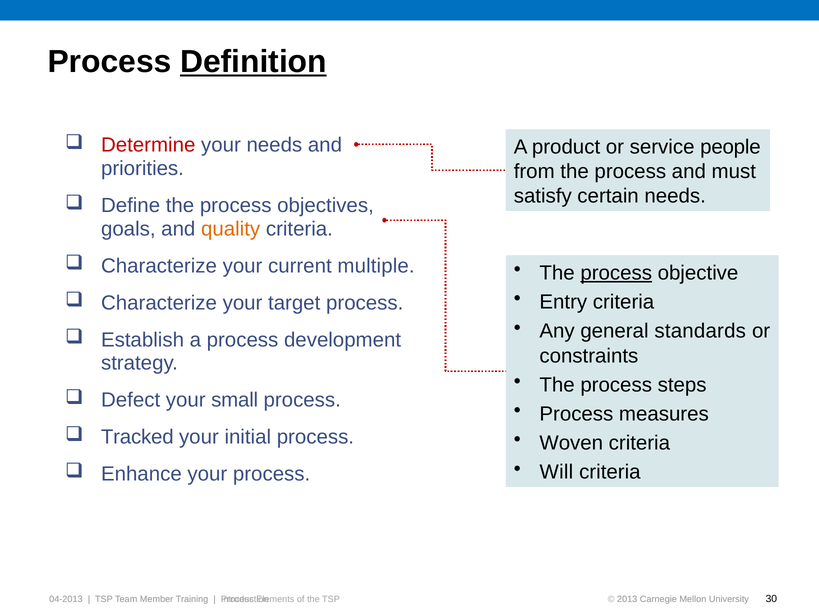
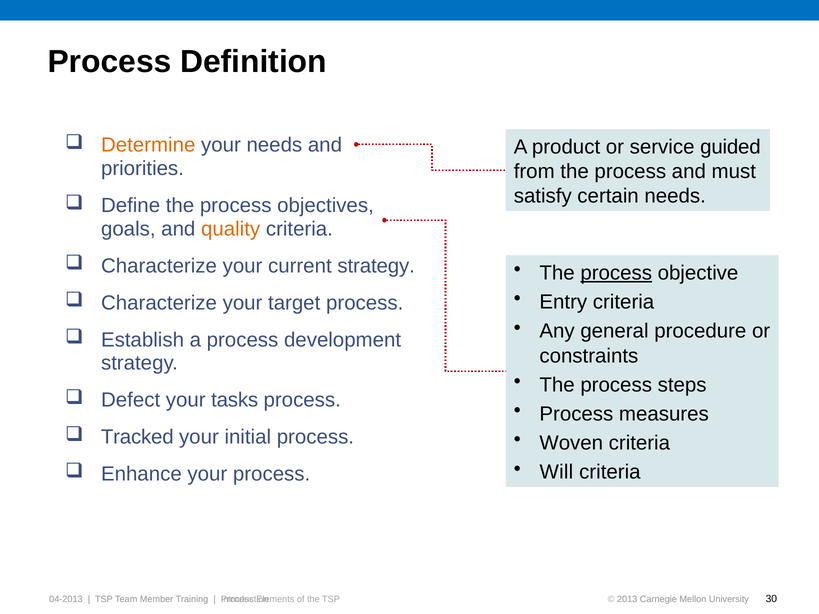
Definition underline: present -> none (253, 62)
Determine colour: red -> orange (148, 145)
people: people -> guided (730, 147)
current multiple: multiple -> strategy (376, 266)
standards: standards -> procedure (700, 331)
small: small -> tasks (235, 400)
